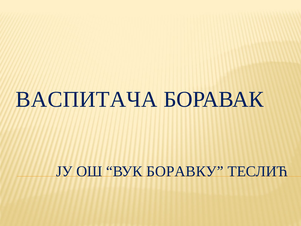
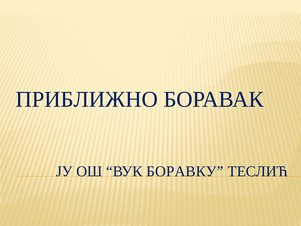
ВАСПИТАЧА: ВАСПИТАЧА -> ПРИБЛИЖНО (87, 99)
